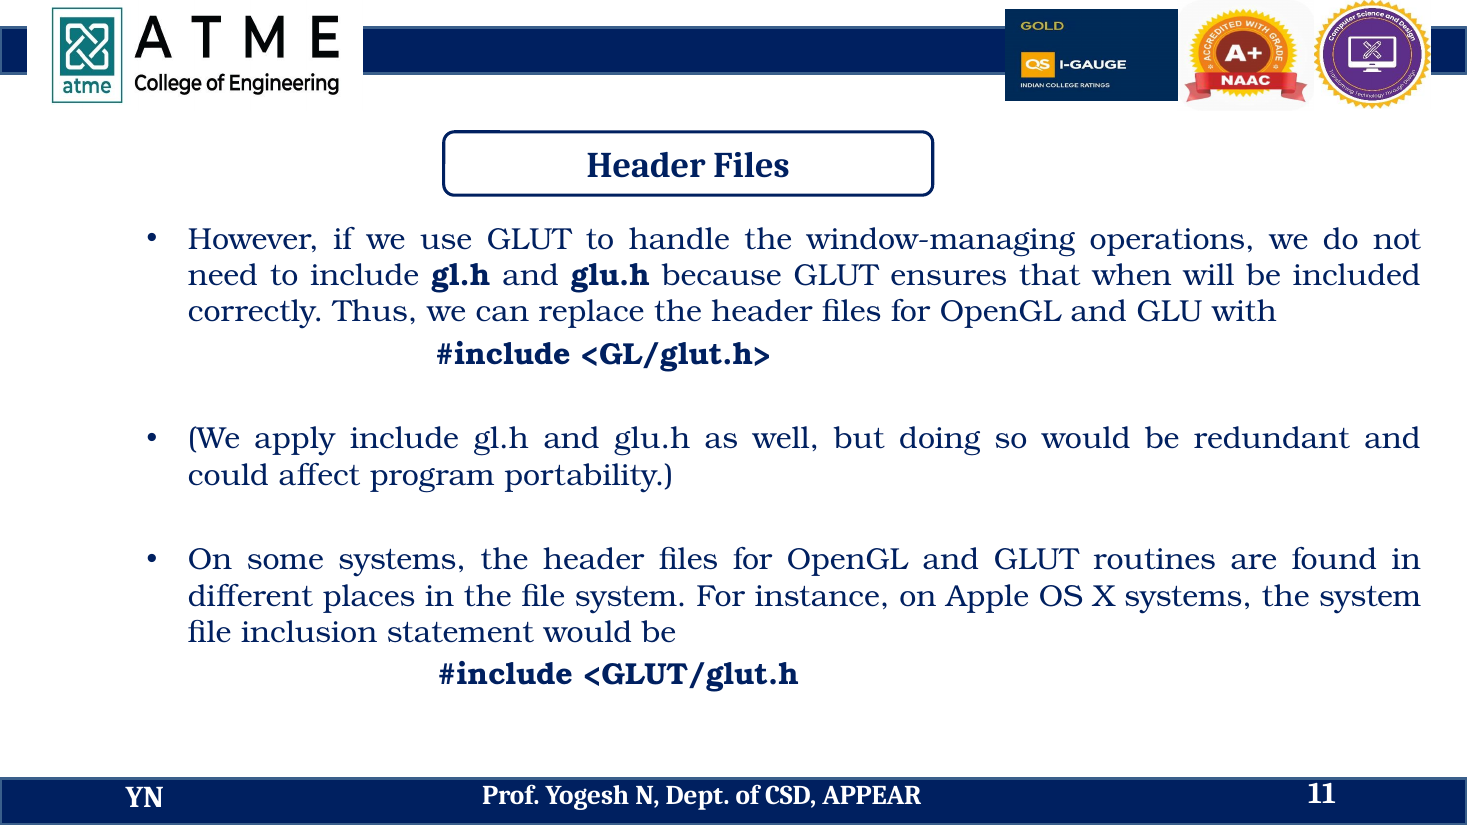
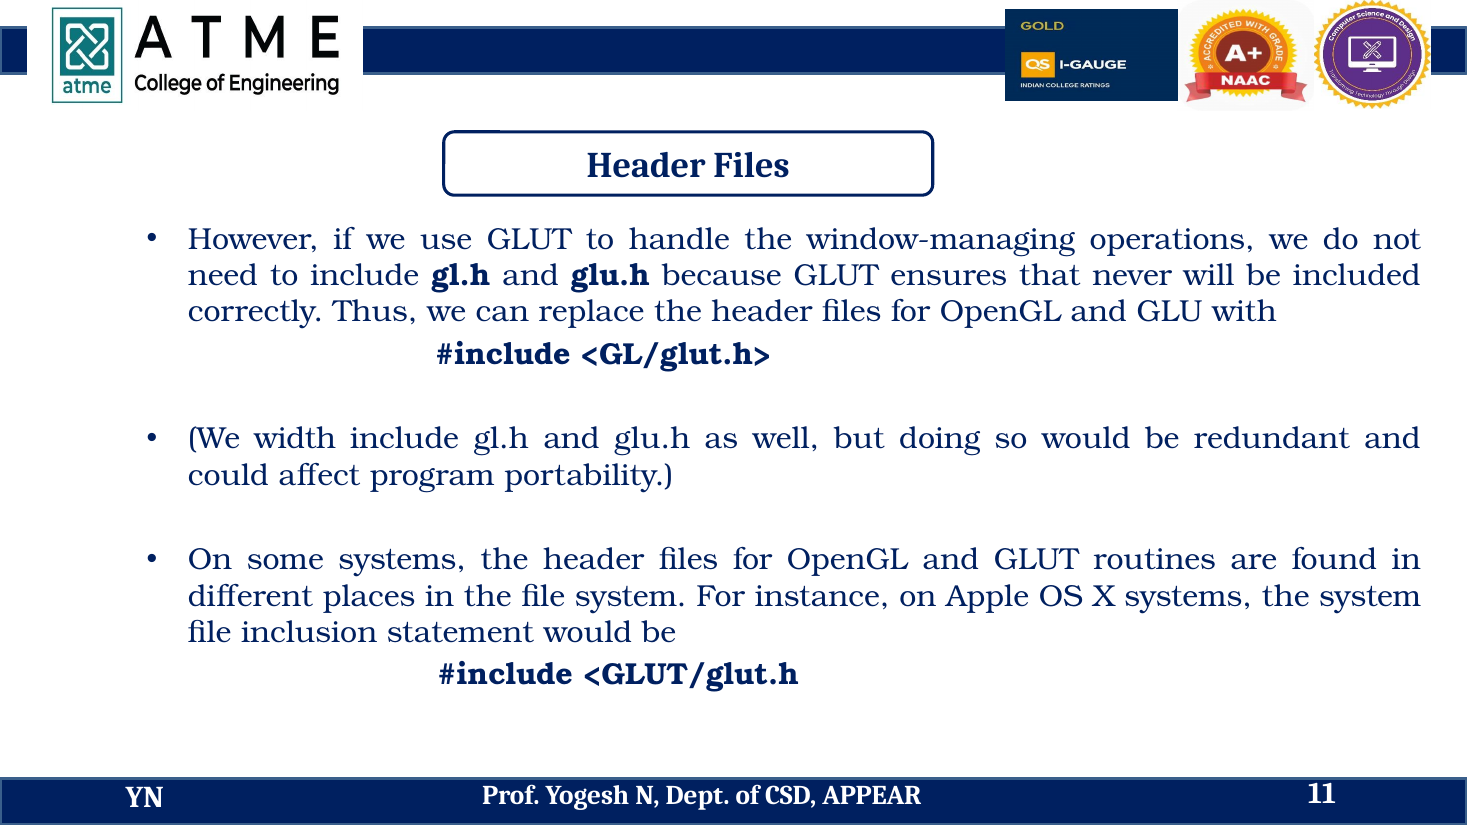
when: when -> never (1132, 275)
apply: apply -> width (295, 439)
